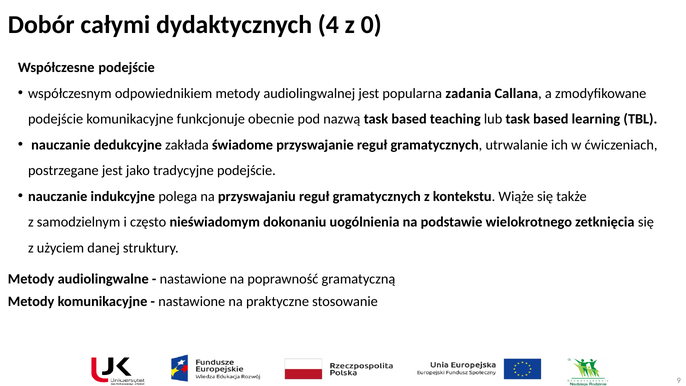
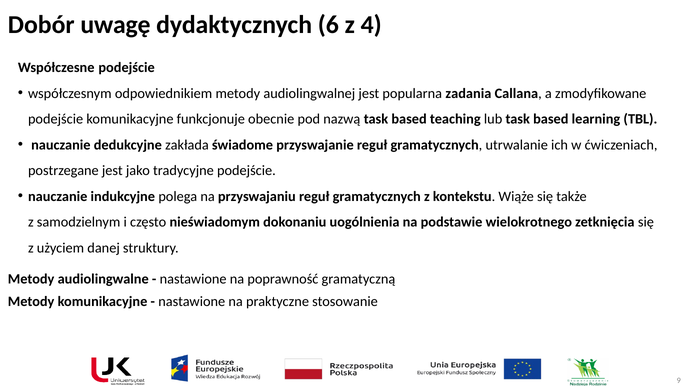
całymi: całymi -> uwagę (115, 25)
4: 4 -> 6 (328, 25)
0: 0 -> 4 (371, 25)
